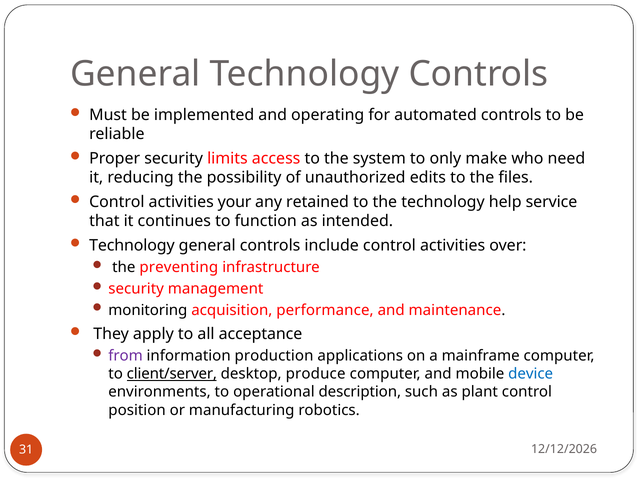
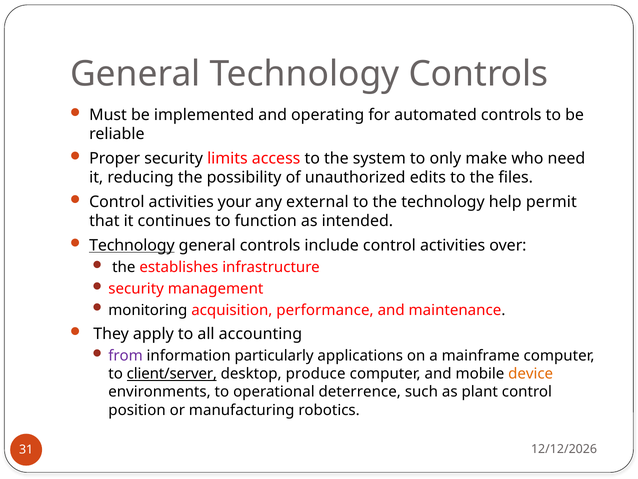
retained: retained -> external (317, 202)
service: service -> permit (551, 202)
Technology underline: none -> present (132, 245)
preventing: preventing -> establishes (179, 267)
acceptance: acceptance -> accounting (260, 334)
production: production -> particularly (274, 355)
device colour: blue -> orange (531, 373)
description: description -> deterrence (360, 392)
